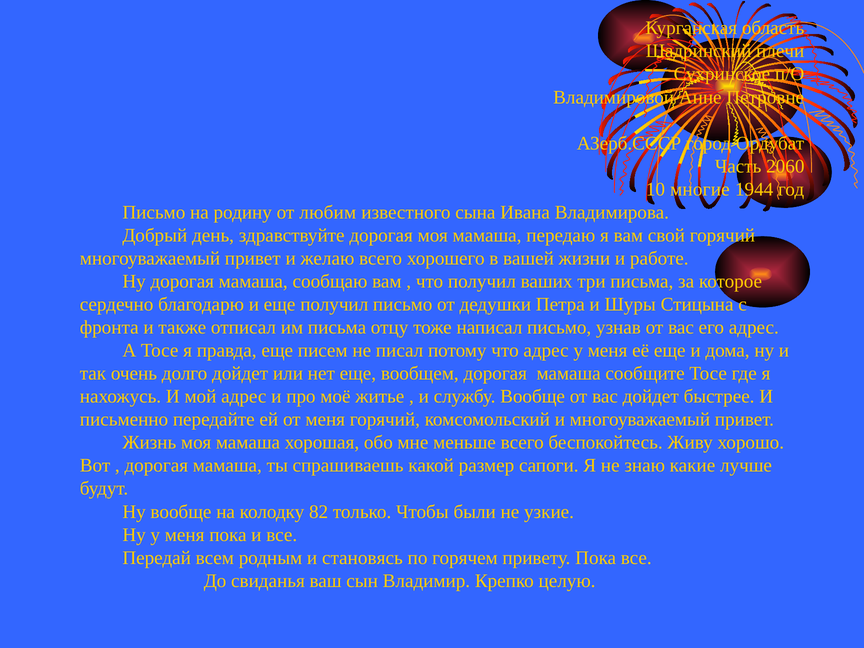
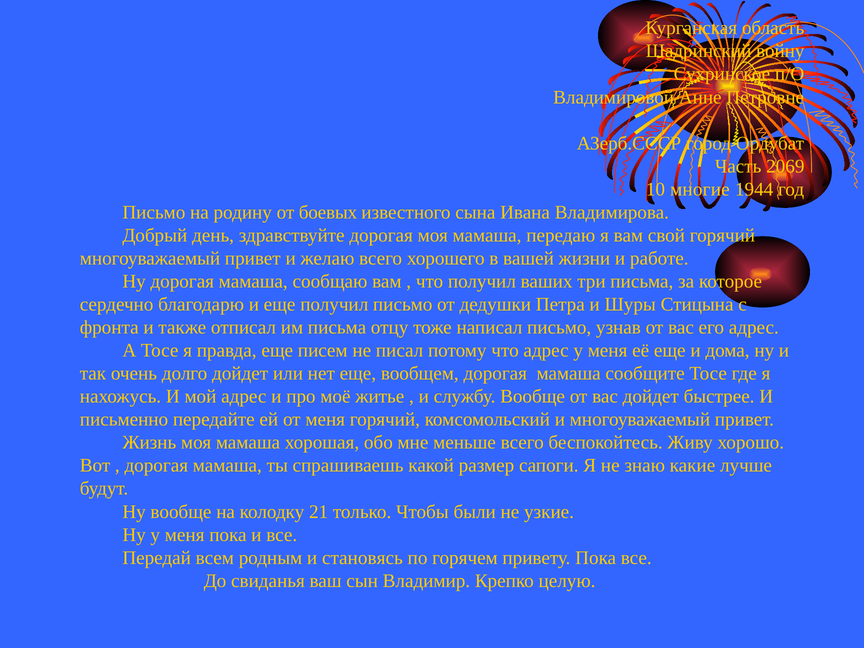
плечи: плечи -> войну (780, 51)
2060: 2060 -> 2069 (785, 166)
любим: любим -> боевых (328, 212)
82: 82 -> 21 (319, 512)
